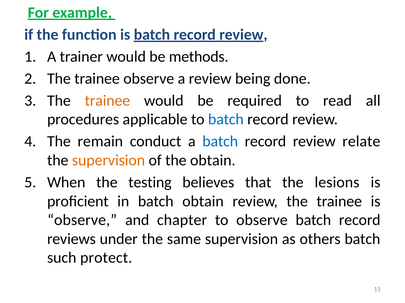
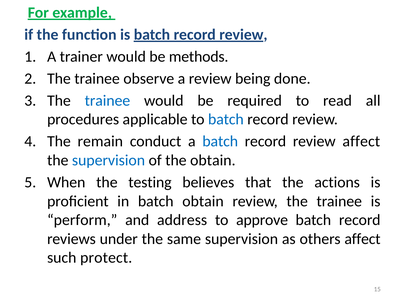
trainee colour: orange -> blue (107, 101)
review relate: relate -> affect (361, 142)
supervision colour: orange -> blue (109, 161)
lesions: lesions -> actions (337, 183)
observe: observe -> perform (82, 221)
chapter: chapter -> address (182, 221)
to observe: observe -> approve (262, 221)
others batch: batch -> affect (362, 240)
